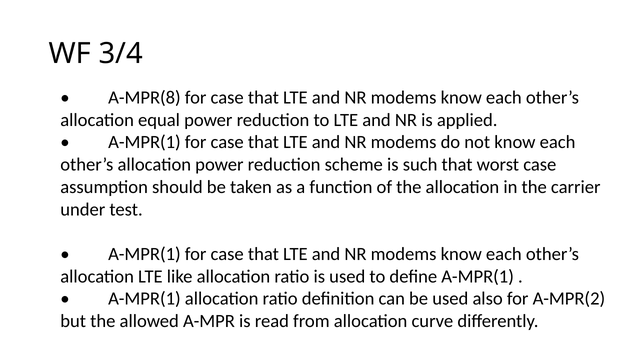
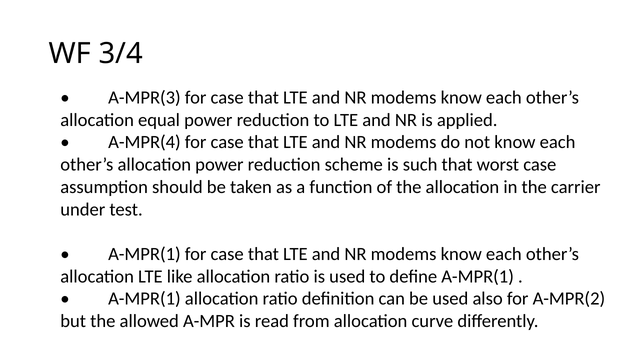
A-MPR(8: A-MPR(8 -> A-MPR(3 (144, 98)
A-MPR(1: A-MPR(1 -> A-MPR(4 (144, 142)
